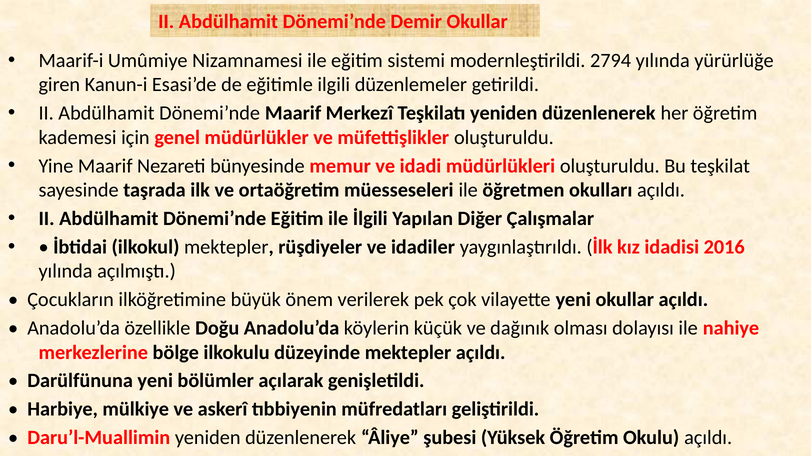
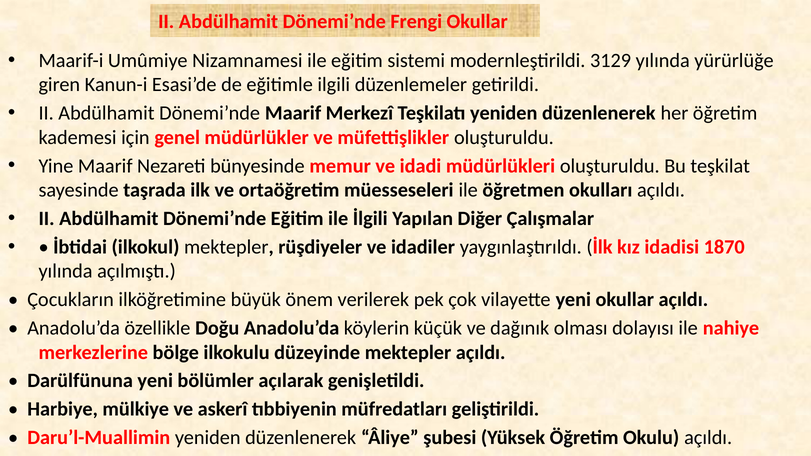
Demir: Demir -> Frengi (416, 22)
2794: 2794 -> 3129 (611, 61)
2016: 2016 -> 1870 (724, 247)
